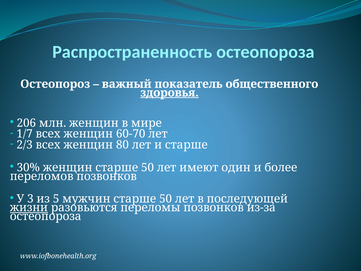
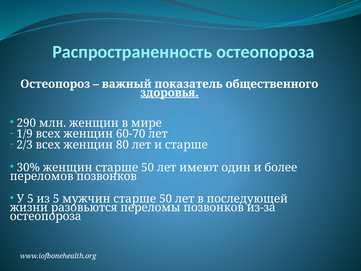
206: 206 -> 290 (26, 123)
1/7: 1/7 -> 1/9 (25, 134)
У 3: 3 -> 5 (30, 199)
жизни underline: present -> none (29, 207)
